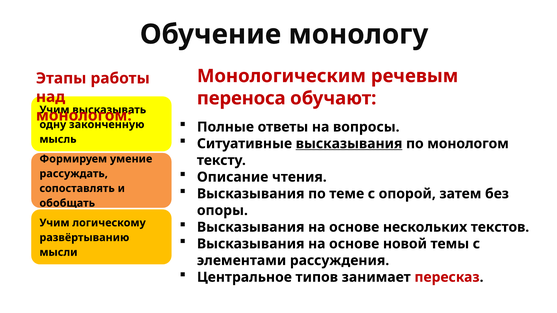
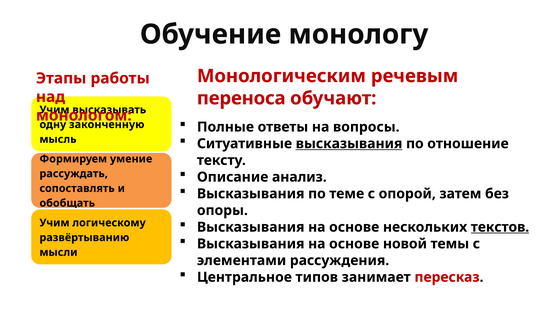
по монологом: монологом -> отношение (468, 144)
чтения: чтения -> анализ (299, 177)
текстов underline: none -> present (500, 227)
